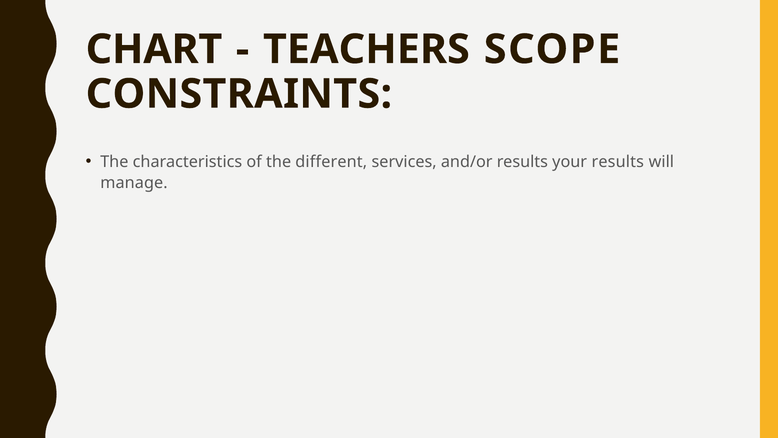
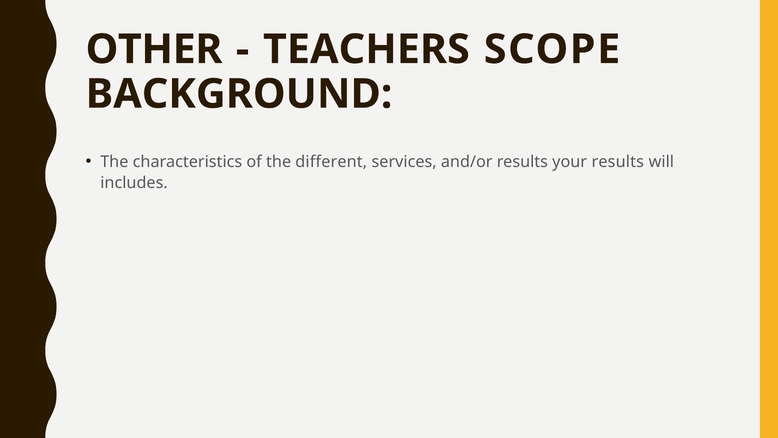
CHART: CHART -> OTHER (154, 49)
CONSTRAINTS: CONSTRAINTS -> BACKGROUND (239, 94)
manage: manage -> includes (134, 183)
